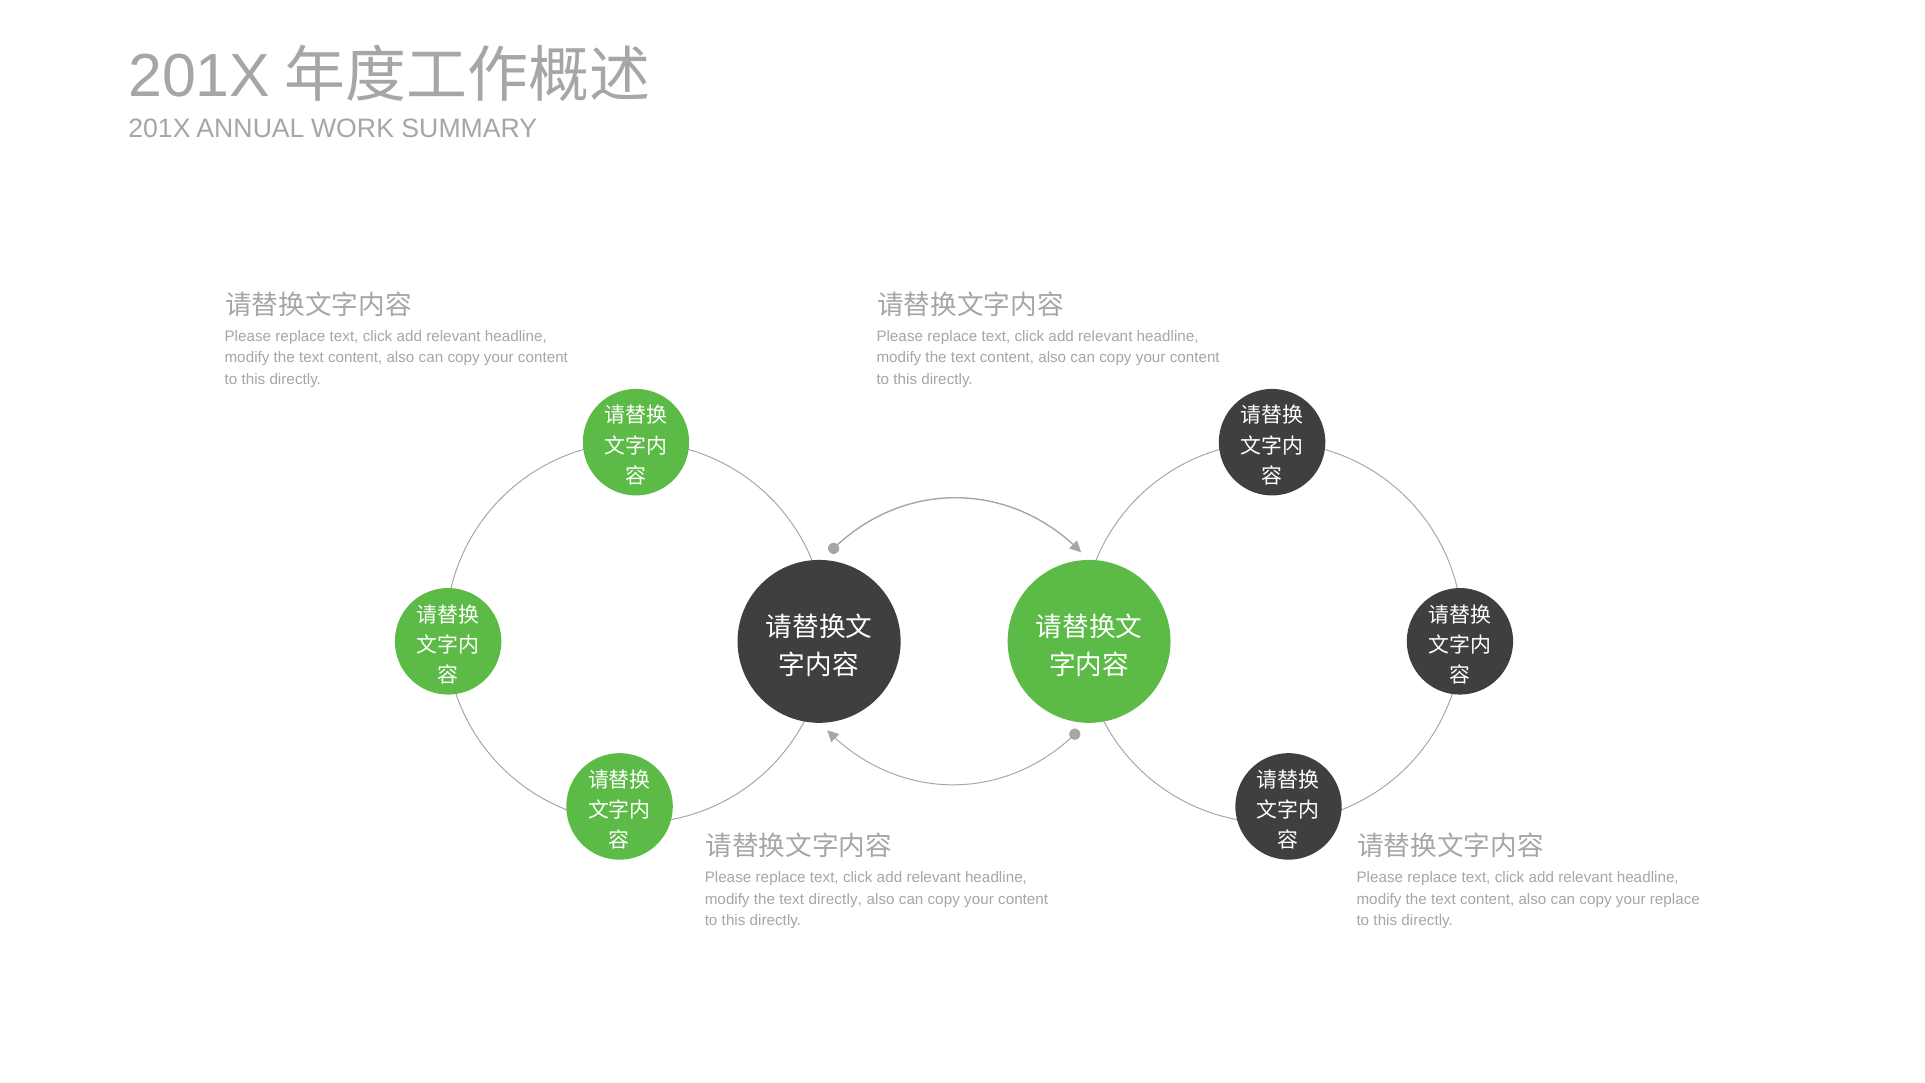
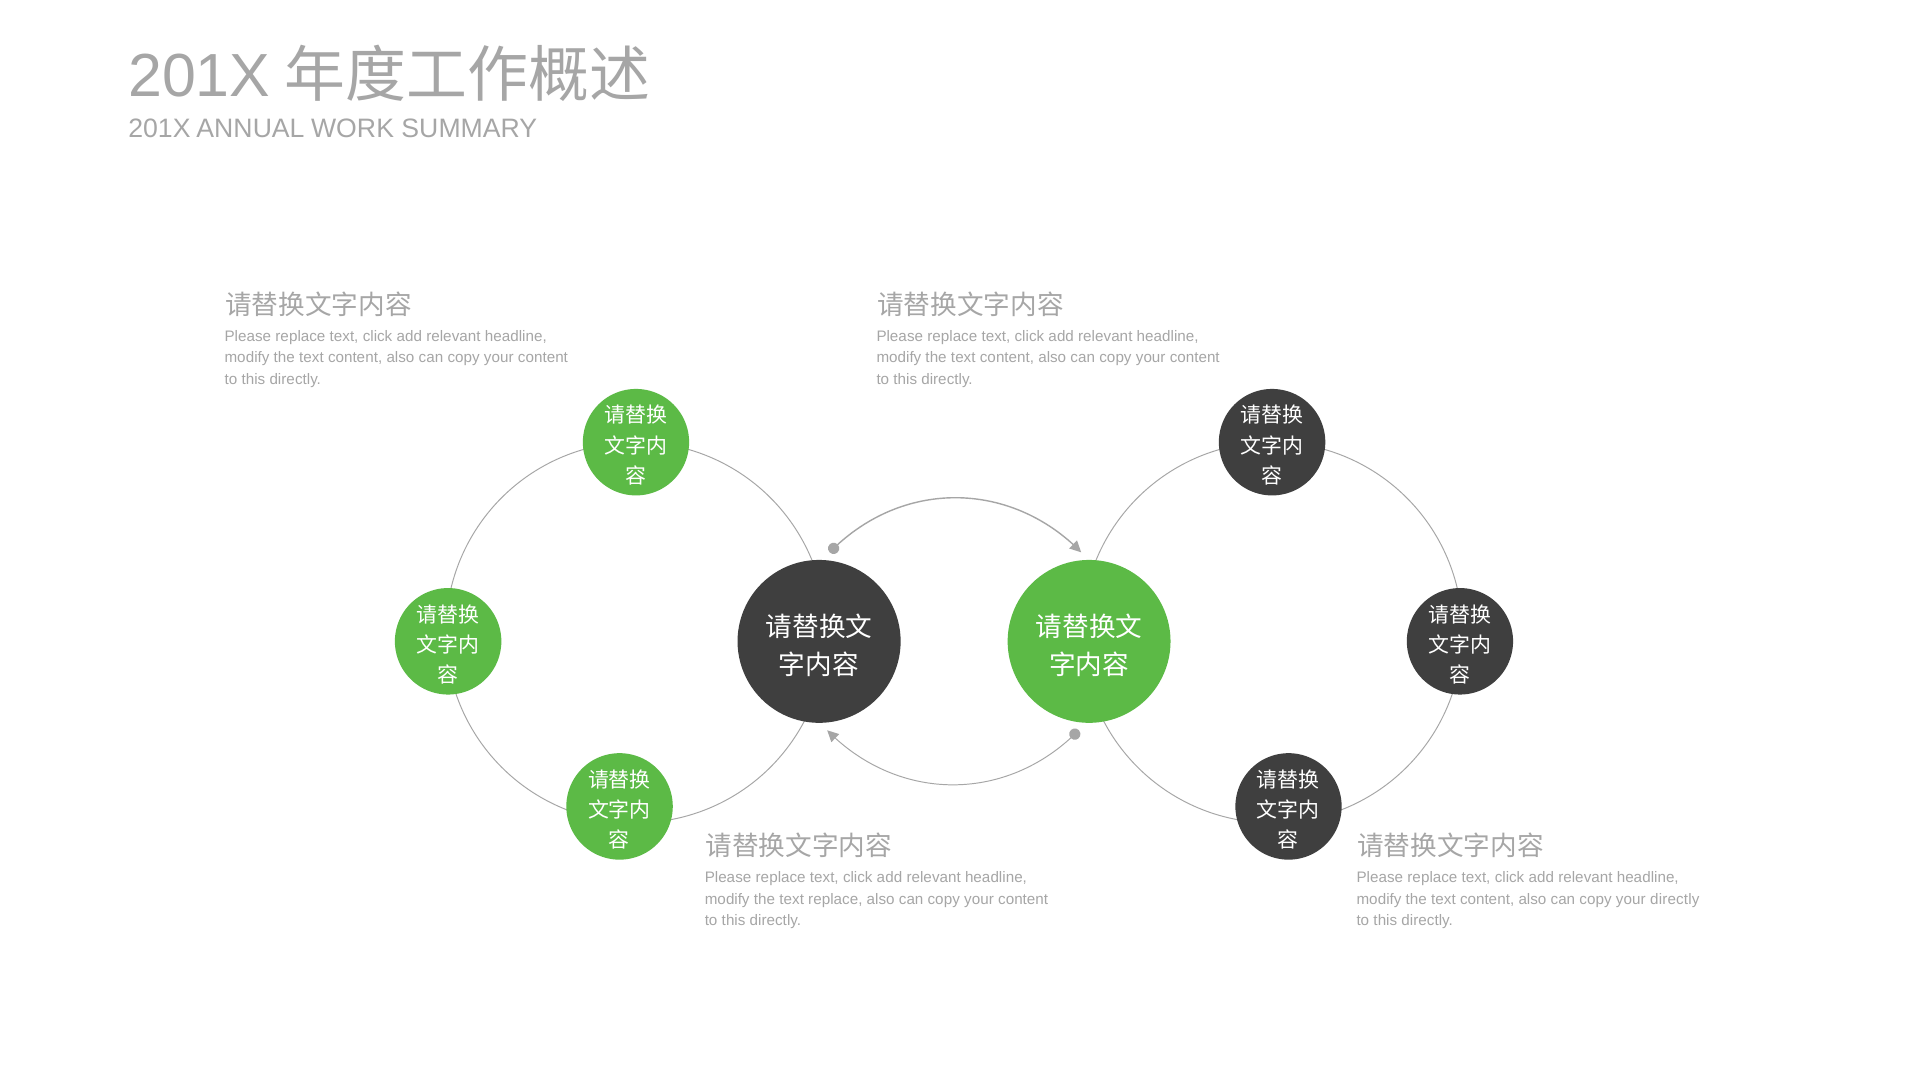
text directly: directly -> replace (835, 899)
your replace: replace -> directly (1675, 899)
